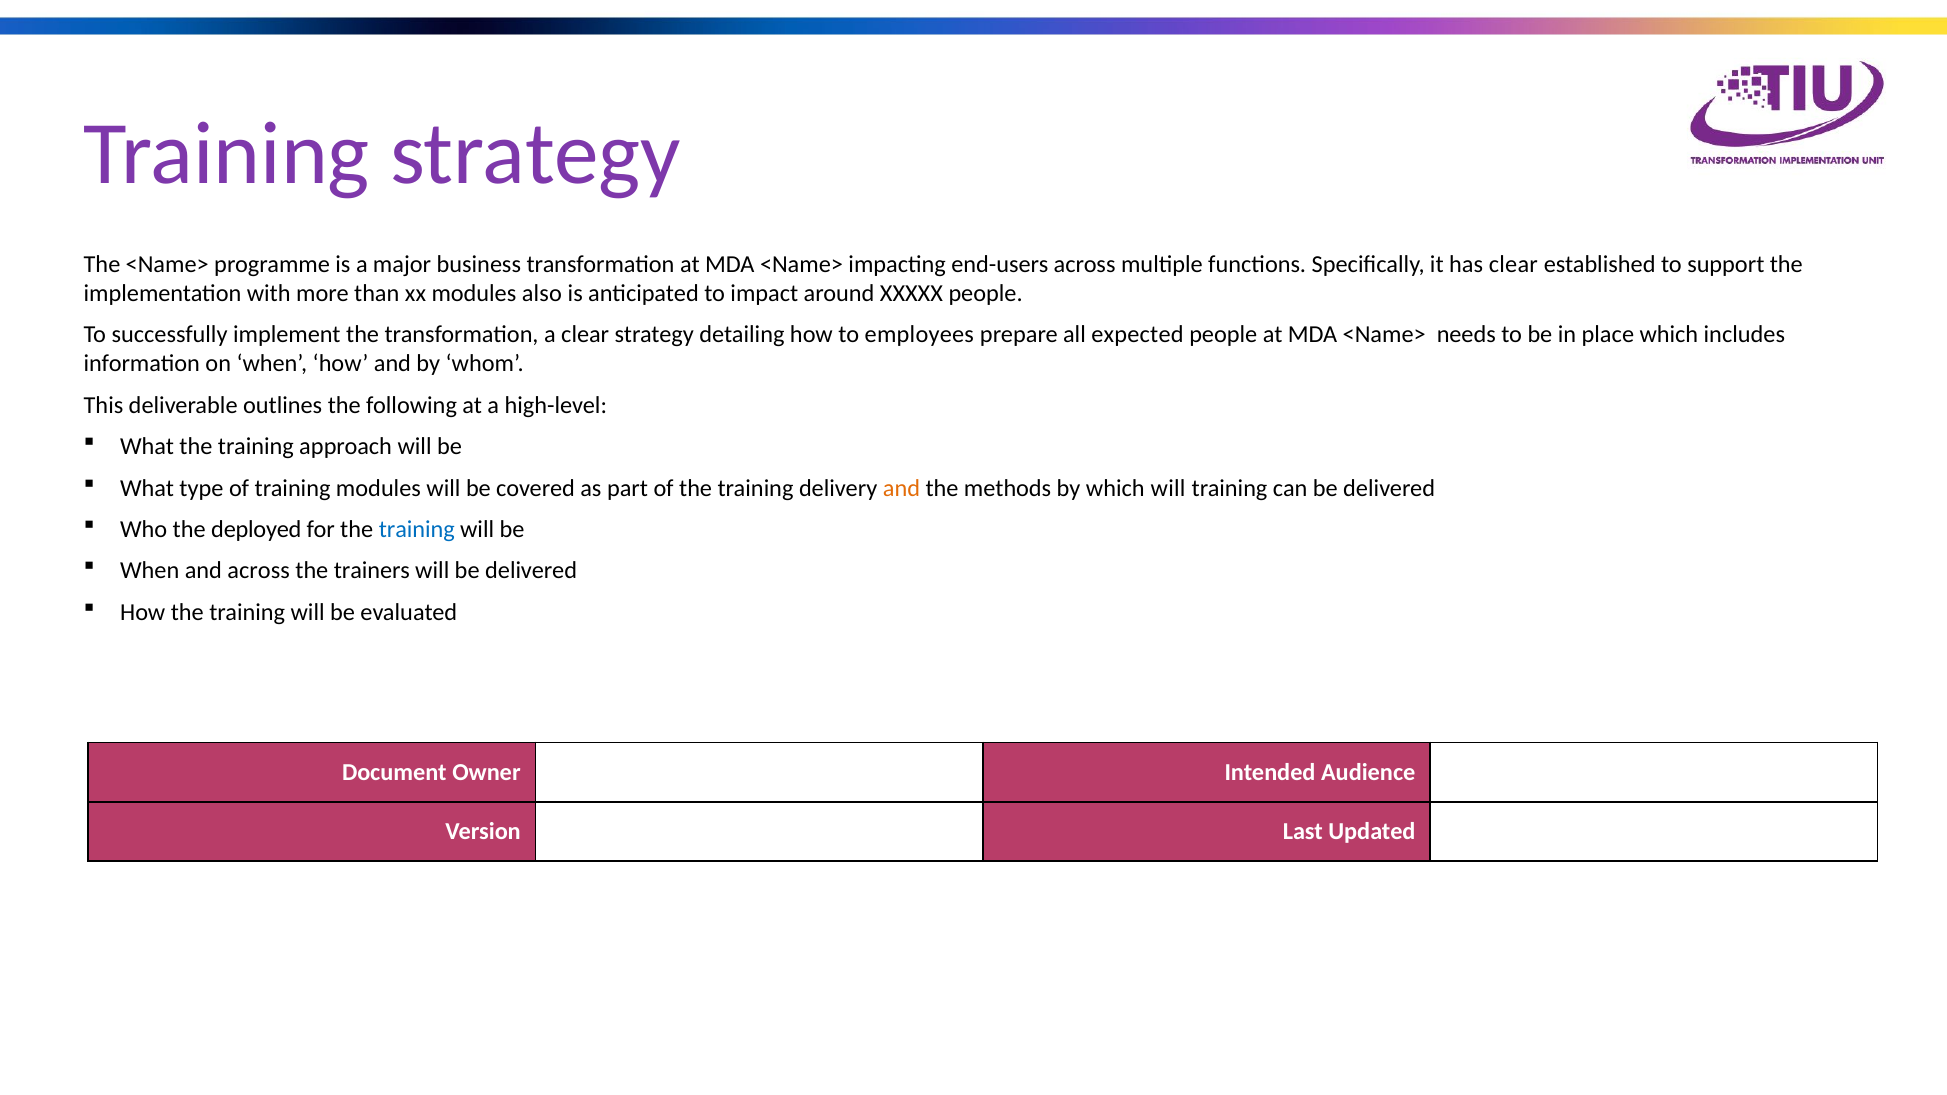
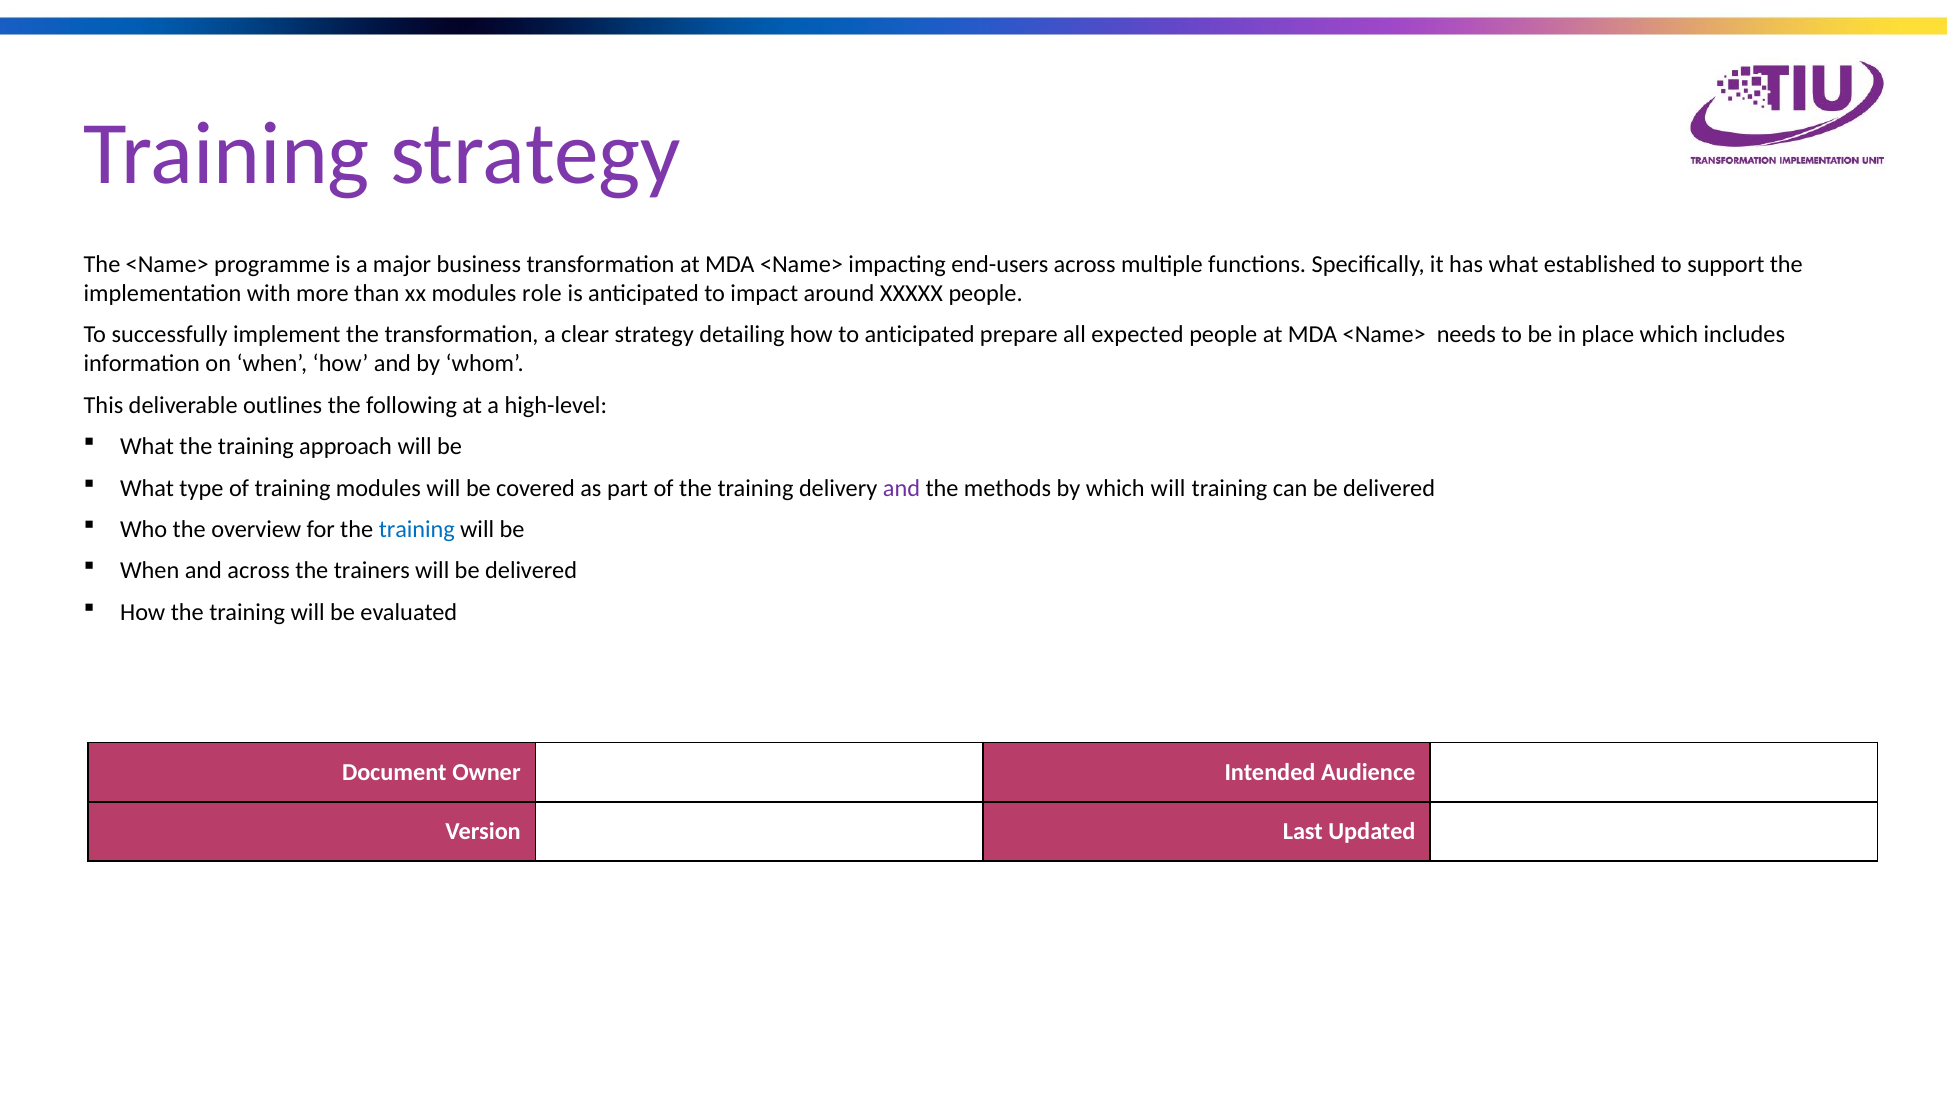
has clear: clear -> what (1514, 264)
also: also -> role (542, 293)
to employees: employees -> anticipated (920, 335)
and colour: orange -> purple (901, 488)
deployed: deployed -> overview (256, 530)
